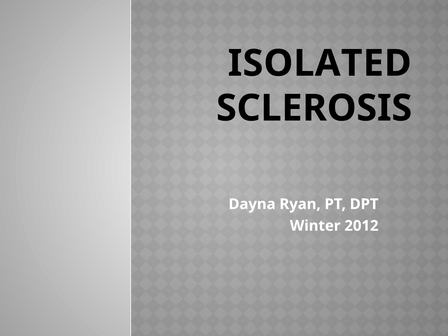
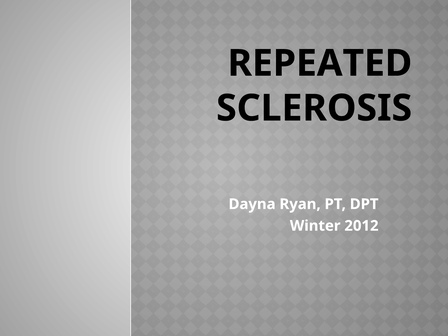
ISOLATED: ISOLATED -> REPEATED (320, 63)
